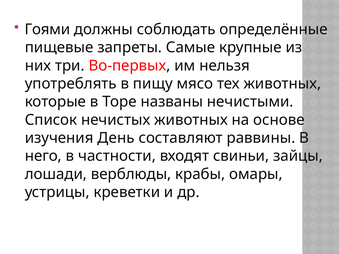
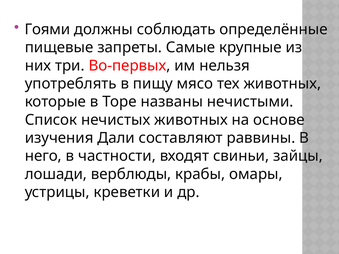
День: День -> Дали (116, 138)
